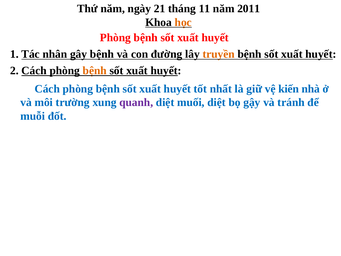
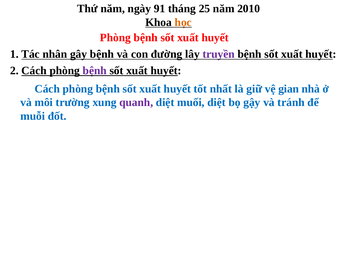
21: 21 -> 91 (160, 9)
11: 11 -> 25 (204, 9)
2011: 2011 -> 2010 (249, 9)
truyền colour: orange -> purple (219, 54)
bệnh colour: orange -> purple (95, 70)
kiến: kiến -> gian (289, 89)
